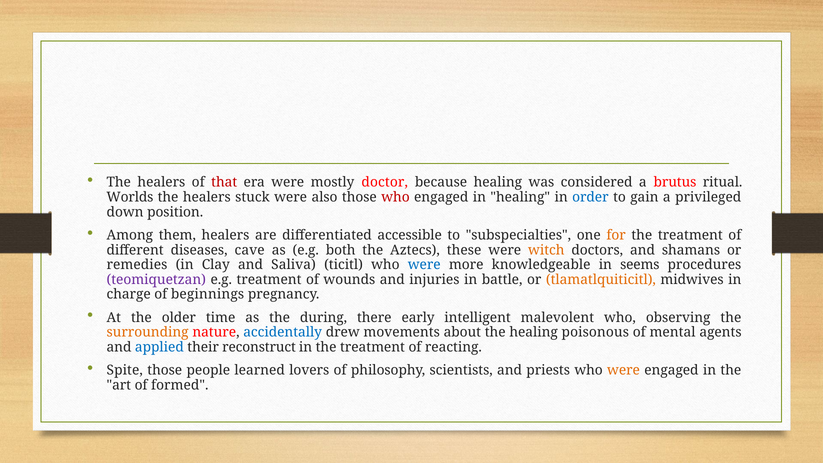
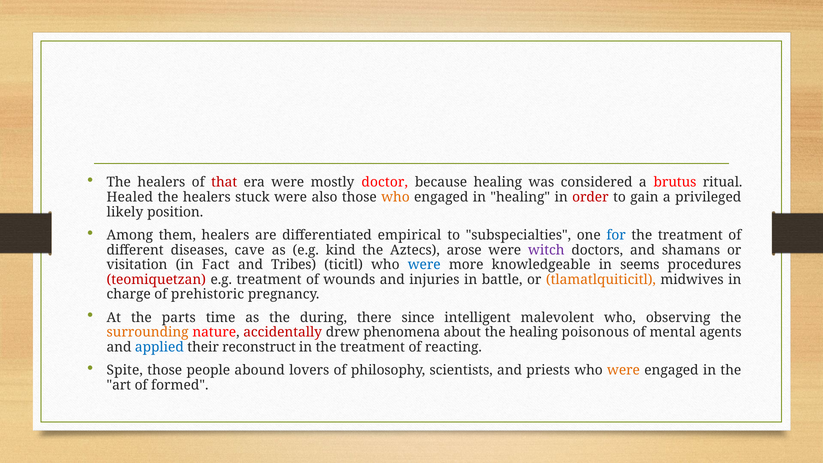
Worlds: Worlds -> Healed (130, 197)
who colour: red -> orange (395, 197)
order colour: blue -> red (590, 197)
down: down -> likely (125, 212)
accessible: accessible -> empirical (409, 235)
for colour: orange -> blue (616, 235)
both: both -> kind (341, 250)
these: these -> arose (464, 250)
witch colour: orange -> purple (546, 250)
remedies: remedies -> visitation (137, 265)
Clay: Clay -> Fact (216, 265)
Saliva: Saliva -> Tribes (294, 265)
teomiquetzan colour: purple -> red (156, 280)
beginnings: beginnings -> prehistoric (208, 294)
older: older -> parts (179, 317)
early: early -> since (418, 317)
accidentally colour: blue -> red (283, 332)
movements: movements -> phenomena (402, 332)
learned: learned -> abound (260, 370)
